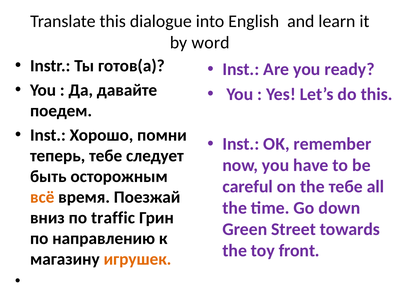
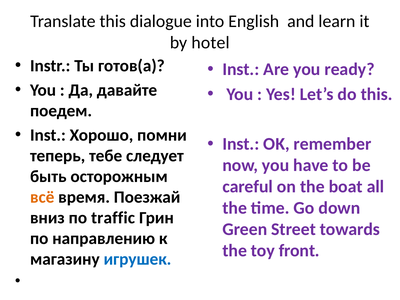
word: word -> hotel (211, 43)
the тебе: тебе -> boat (346, 187)
игрушек colour: orange -> blue (137, 259)
